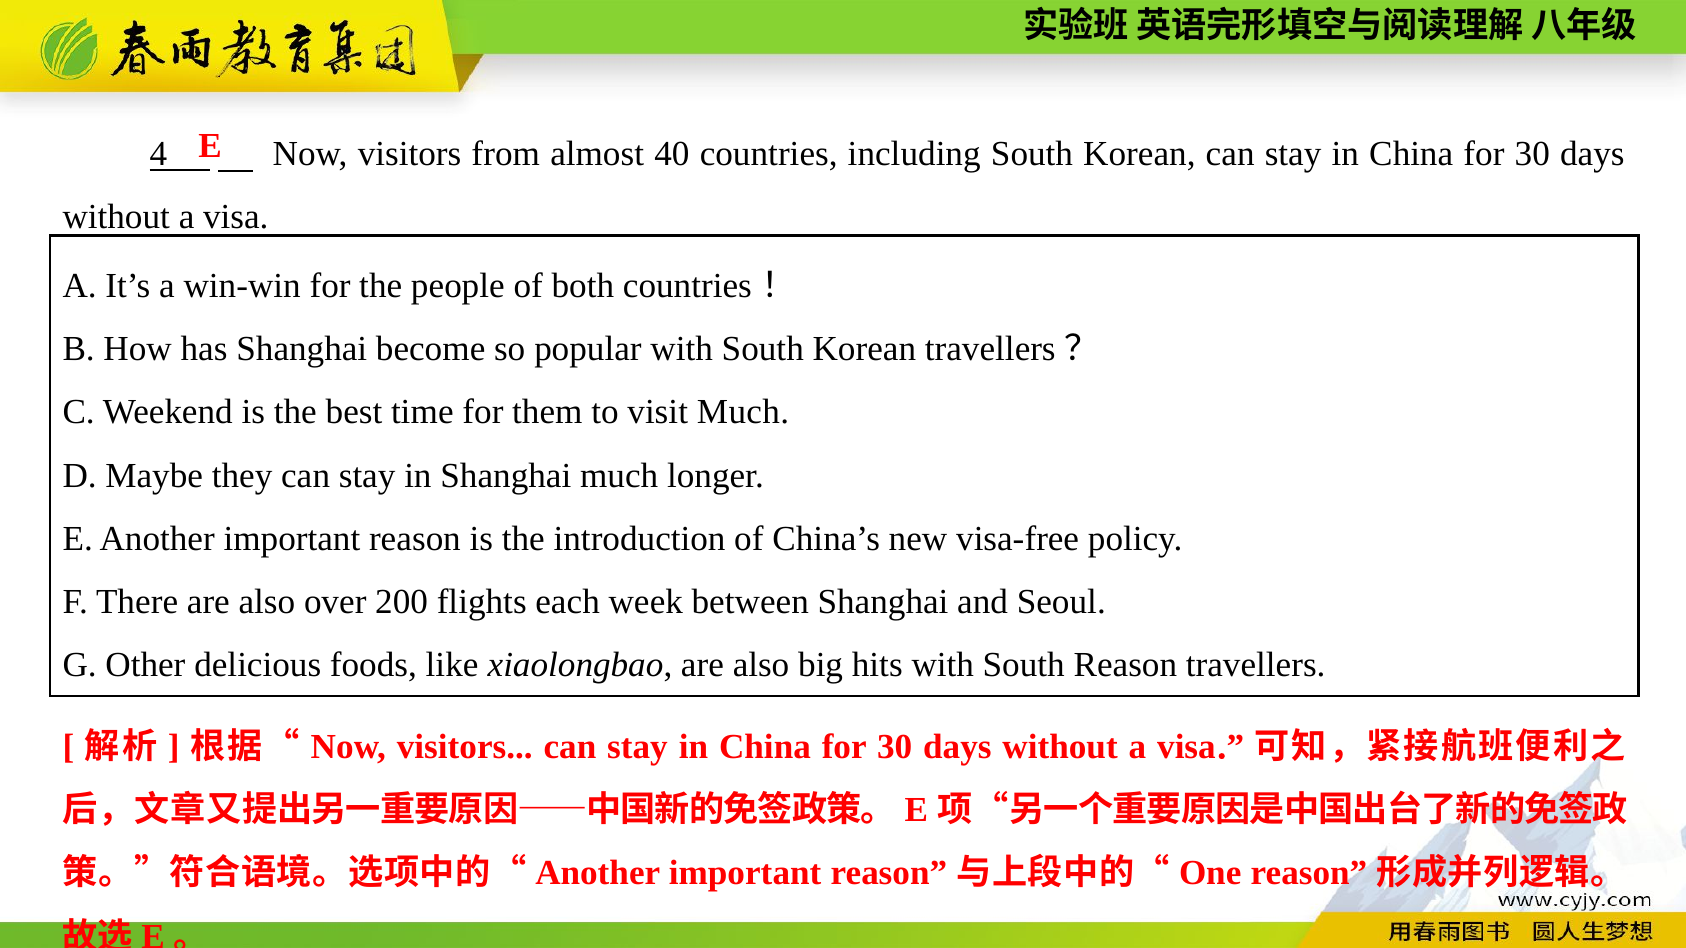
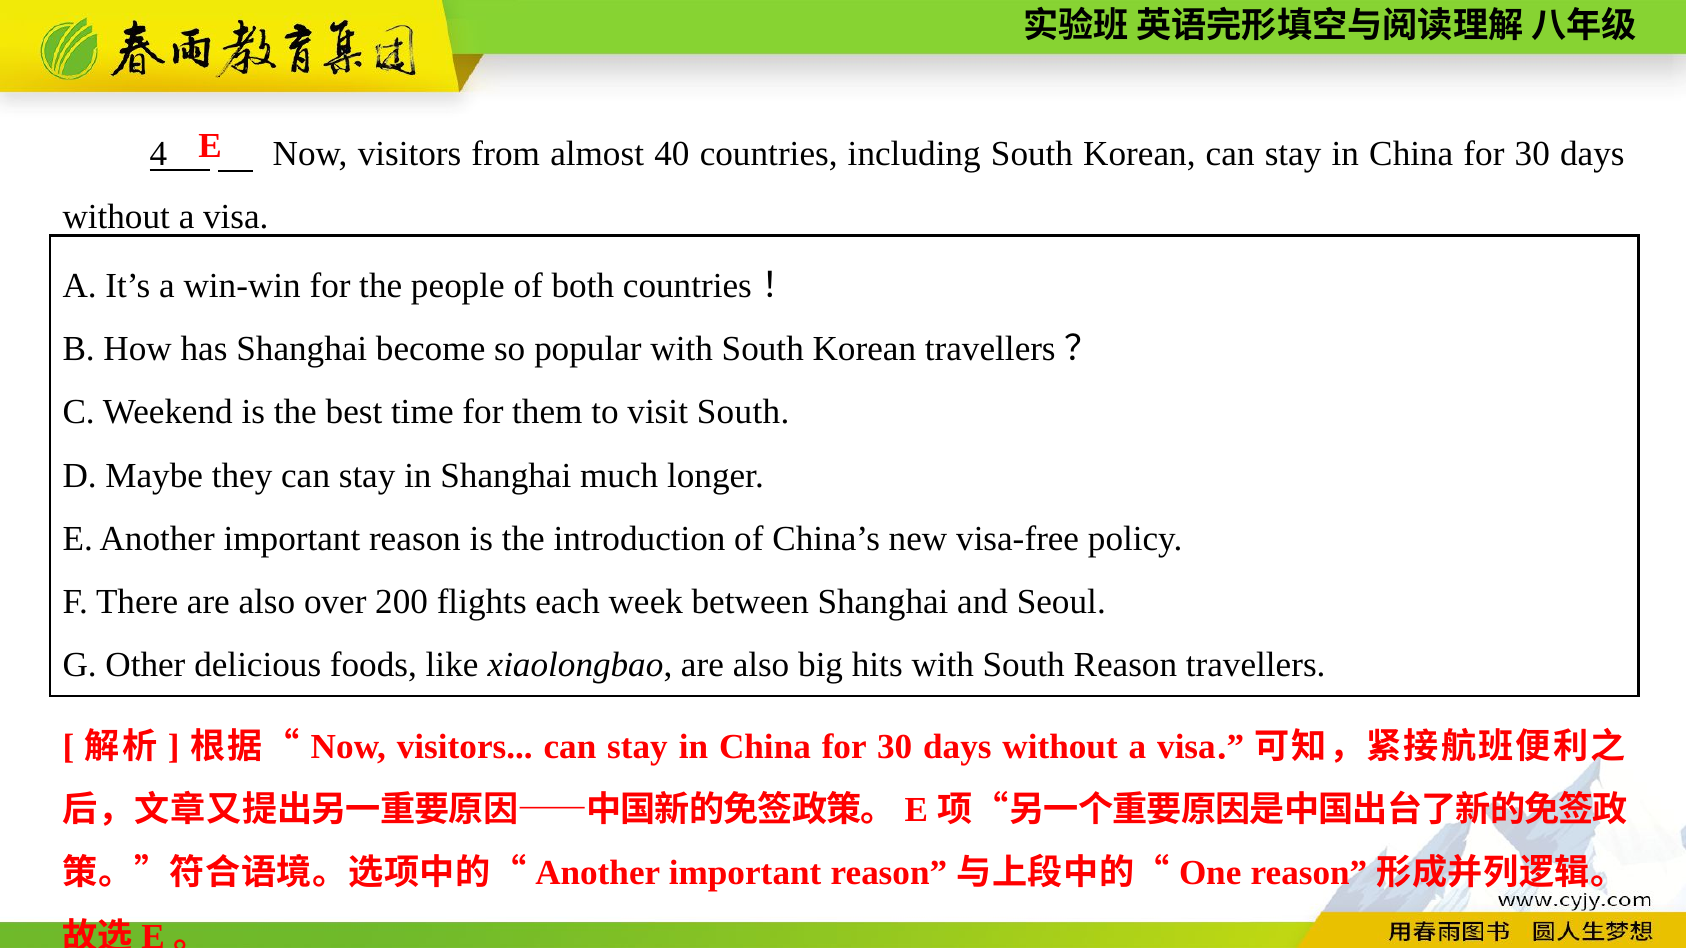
visit Much: Much -> South (743, 413)
